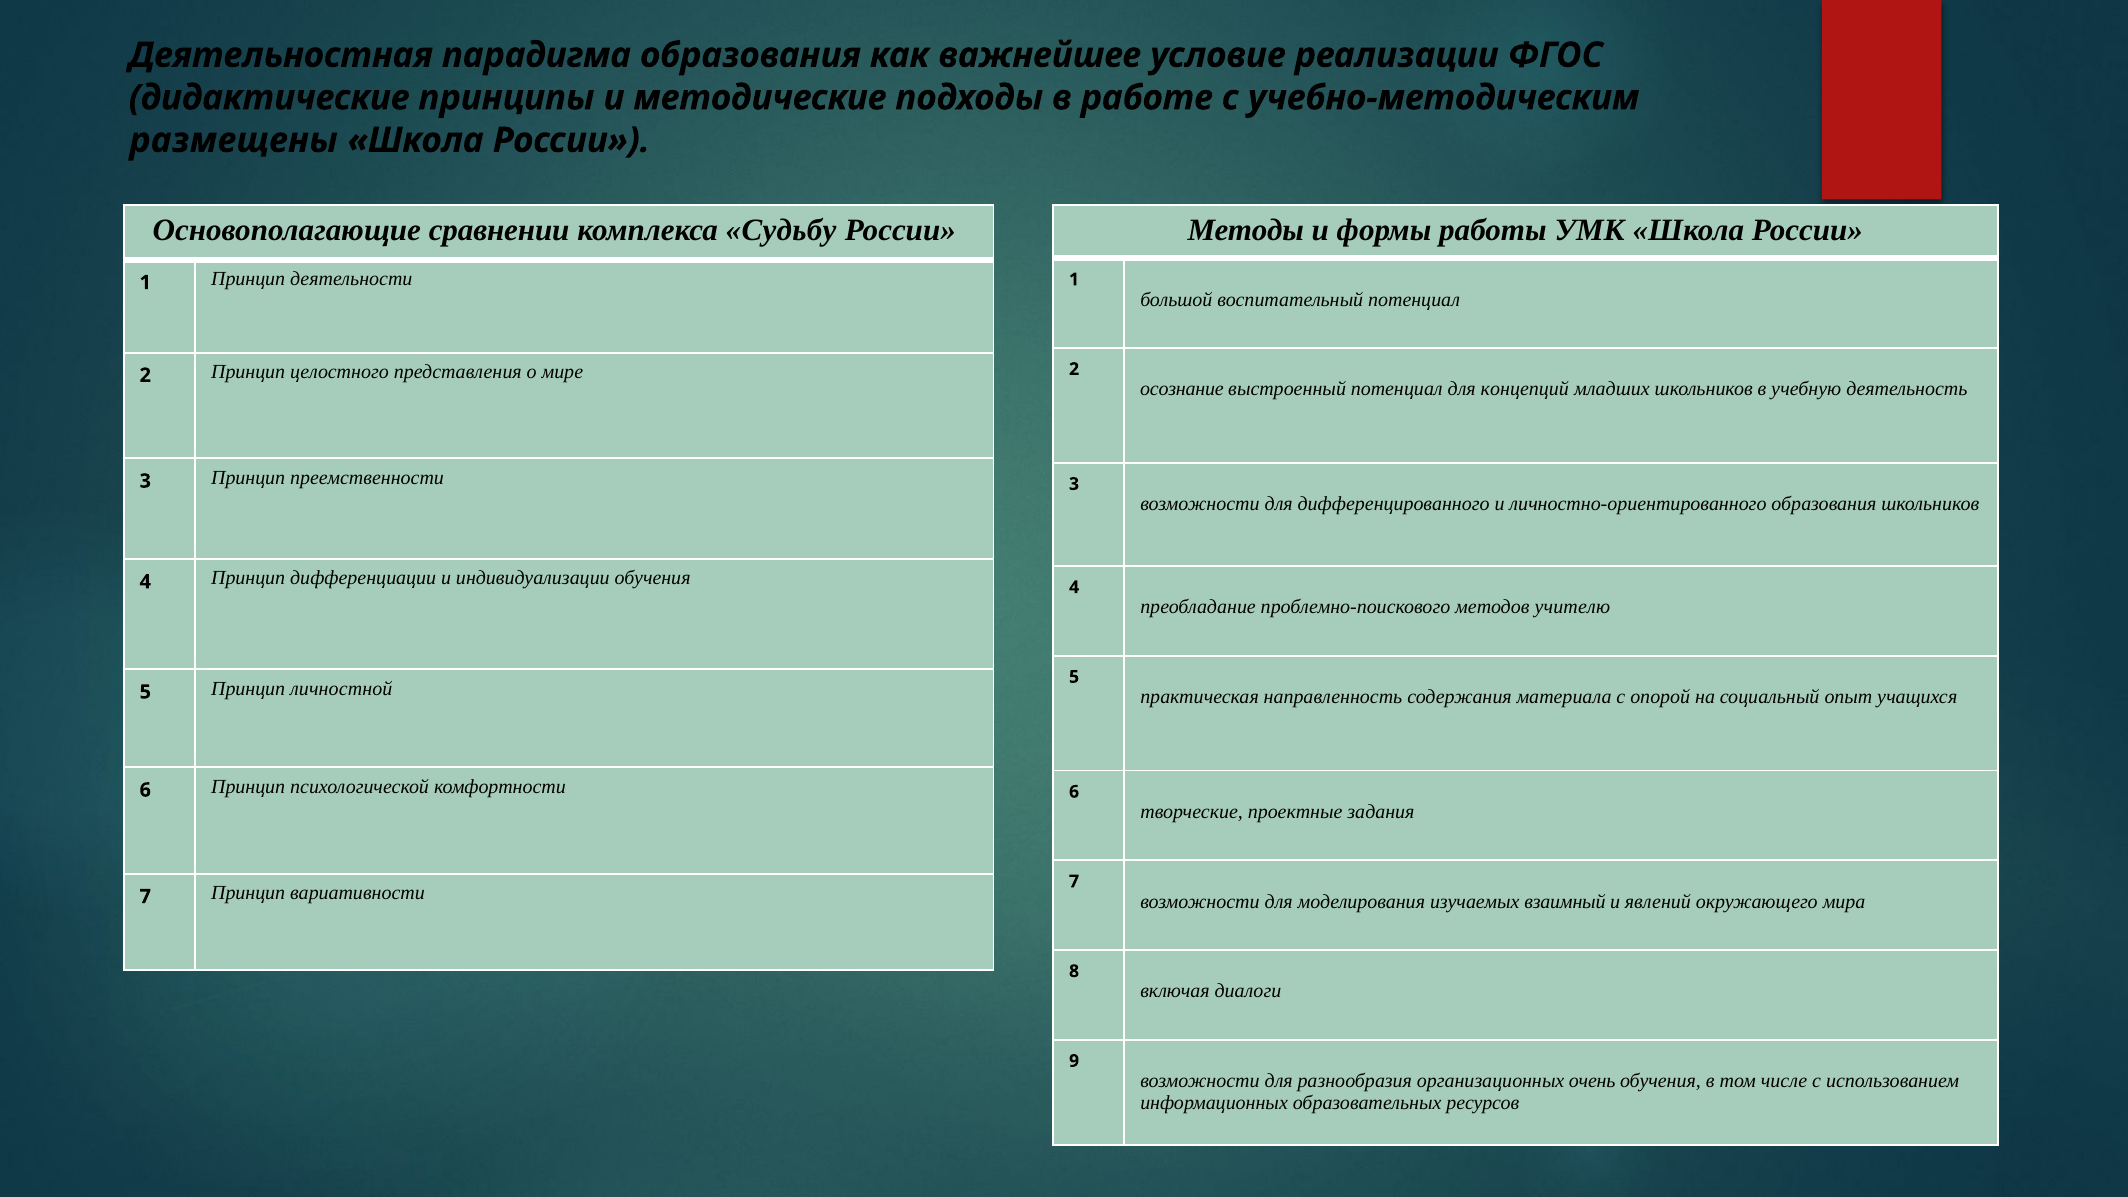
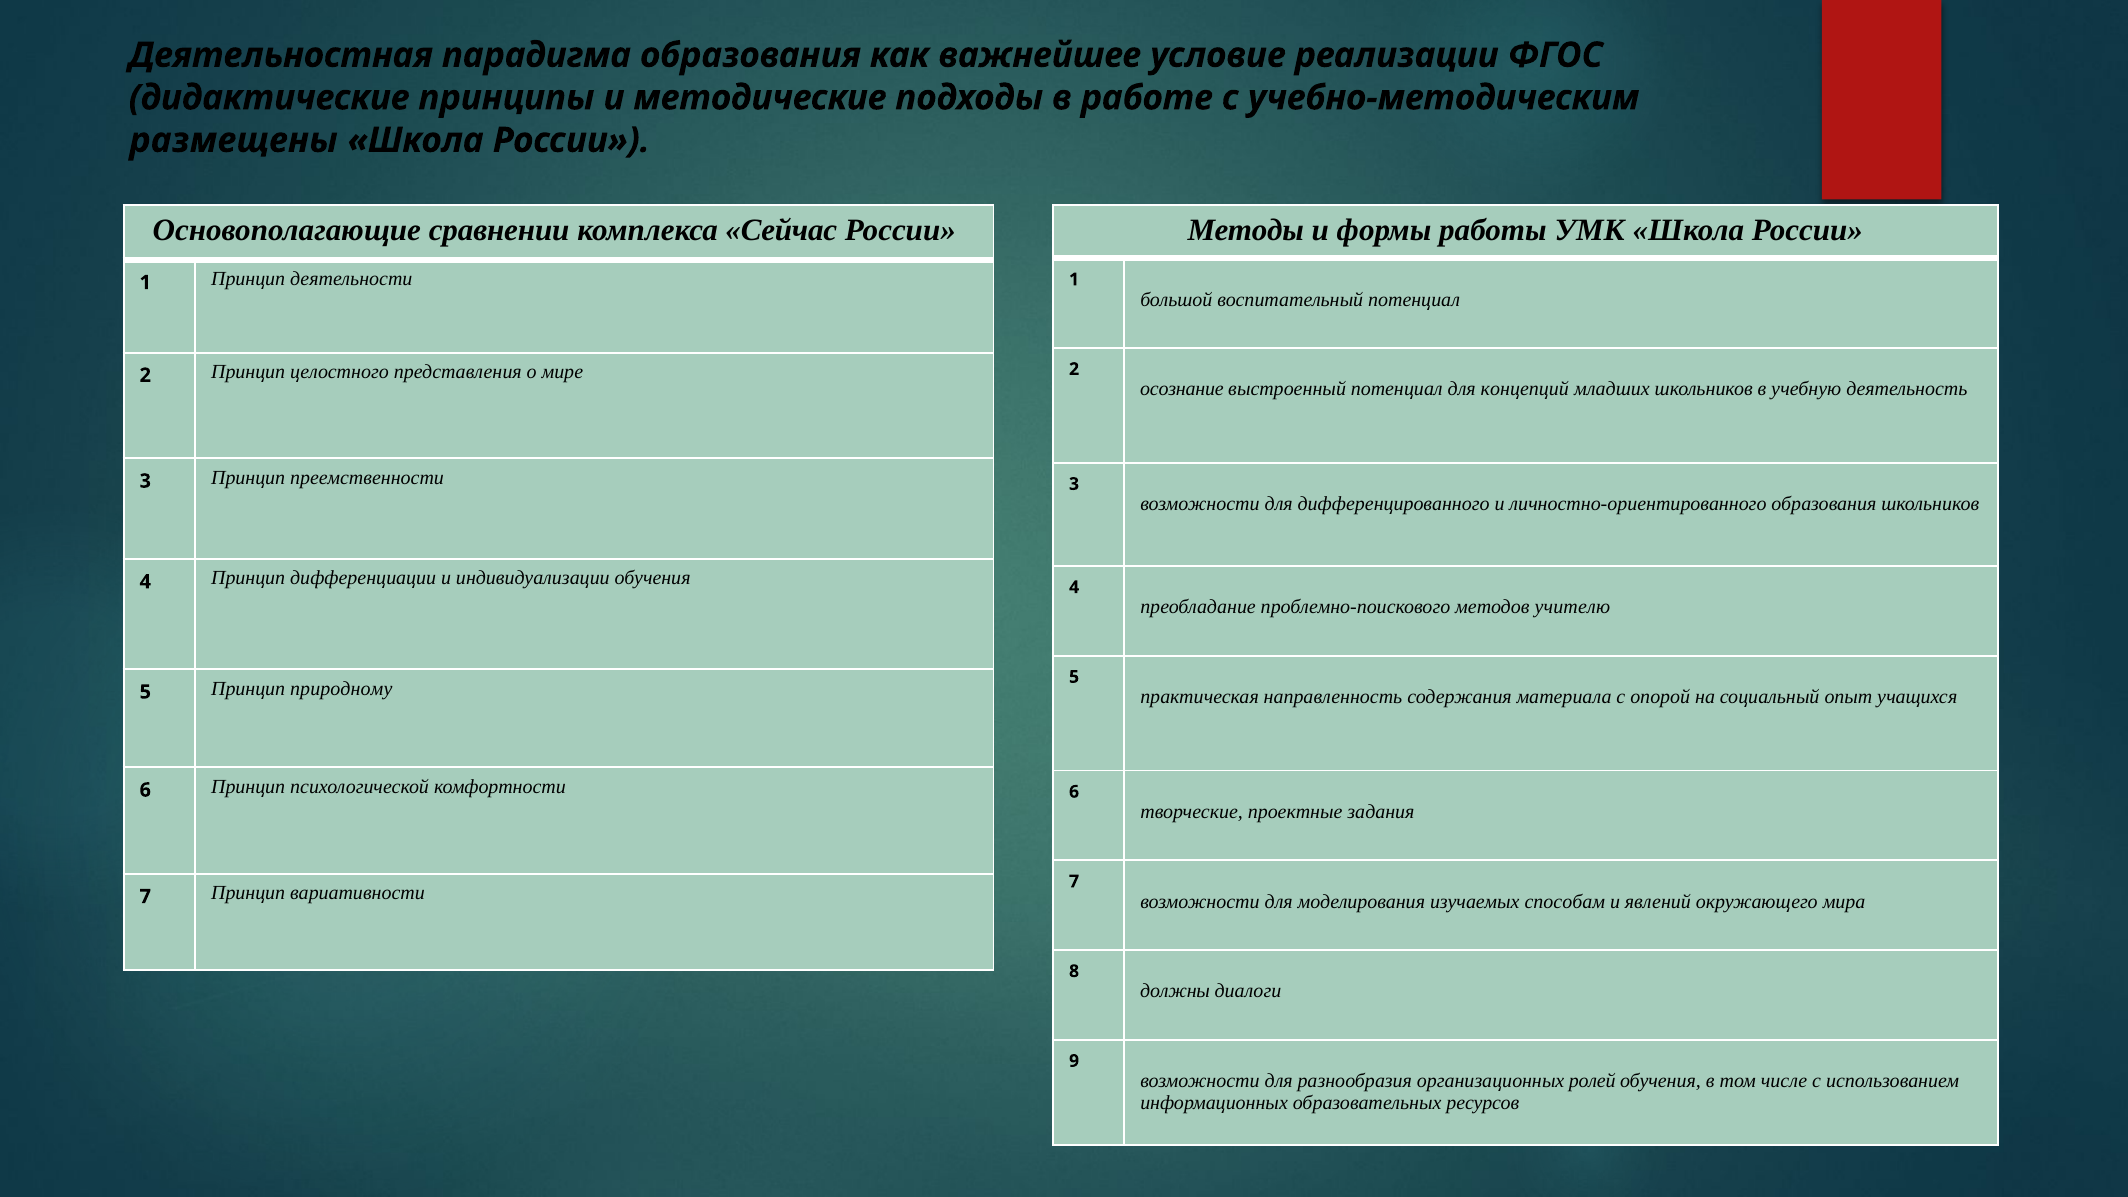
Судьбу: Судьбу -> Сейчас (781, 230)
личностной: личностной -> природному (341, 688)
взаимный: взаимный -> способам (1565, 902)
включая: включая -> должны (1175, 991)
очень: очень -> ролей (1592, 1081)
